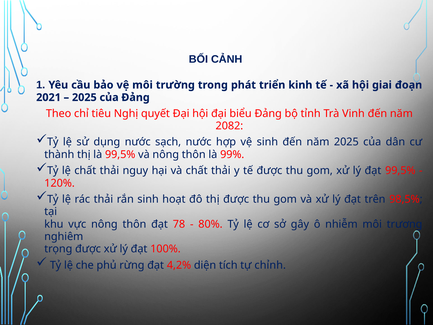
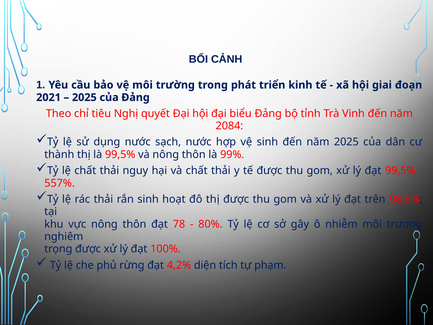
2082: 2082 -> 2084 (229, 126)
120%: 120% -> 557% (60, 183)
chỉnh: chỉnh -> phạm (270, 265)
